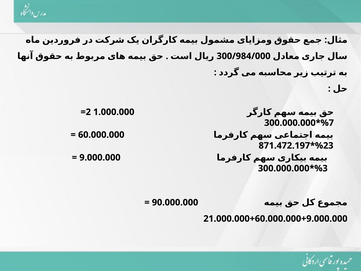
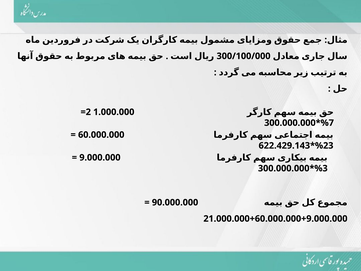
300/984/000: 300/984/000 -> 300/100/000 (244, 56)
871.472.197: 871.472.197 -> 622.429.143 (284, 145)
